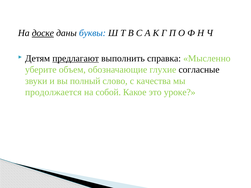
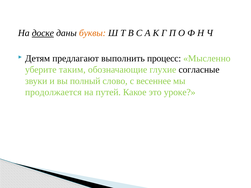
буквы colour: blue -> orange (92, 33)
предлагают underline: present -> none (76, 58)
справка: справка -> процесс (164, 58)
объем: объем -> таким (72, 70)
качества: качества -> весеннее (154, 81)
собой: собой -> путей (108, 92)
